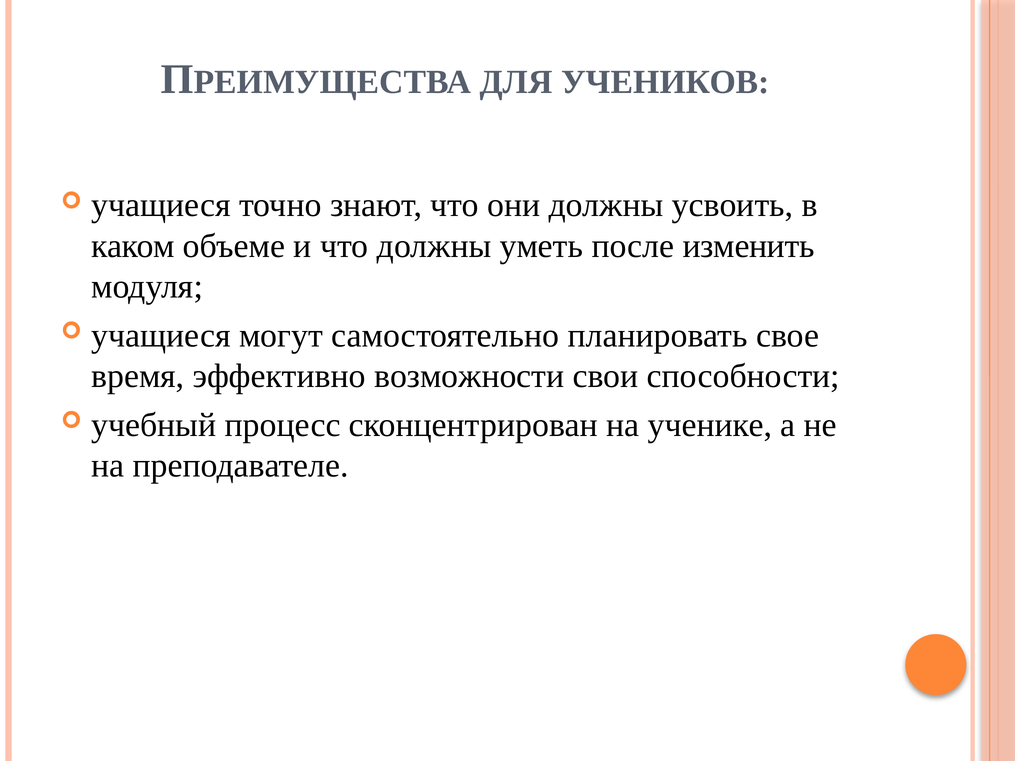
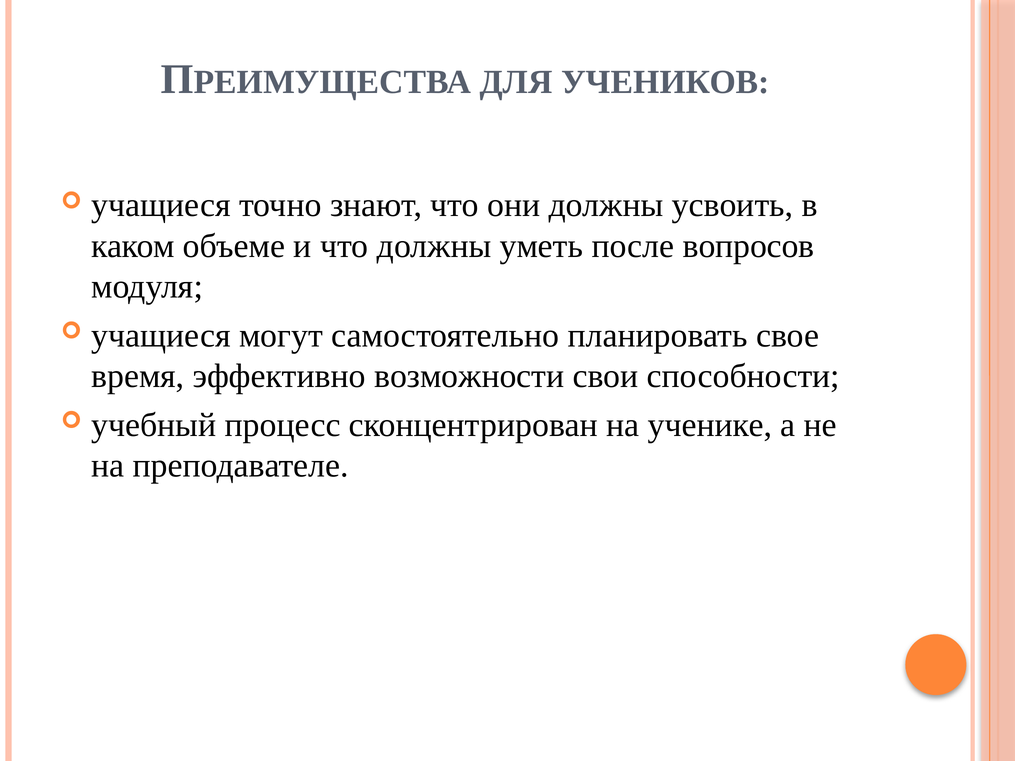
изменить: изменить -> вопросов (749, 246)
